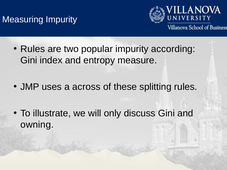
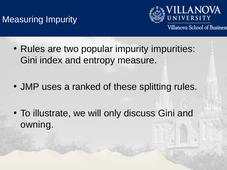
according: according -> impurities (173, 49)
across: across -> ranked (86, 87)
